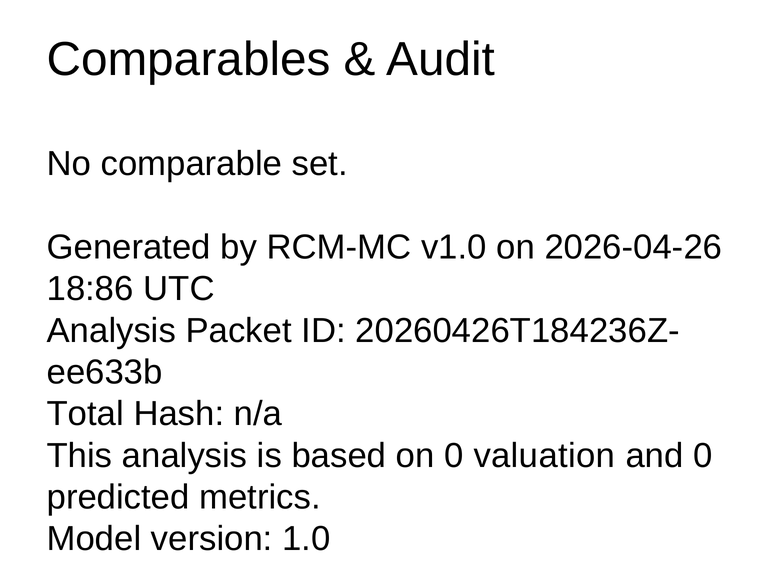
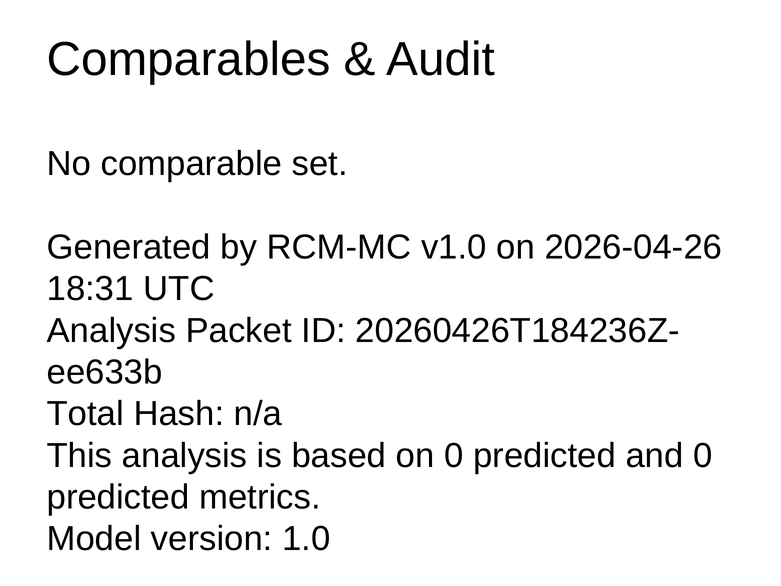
18:86: 18:86 -> 18:31 (90, 289)
on 0 valuation: valuation -> predicted (545, 455)
